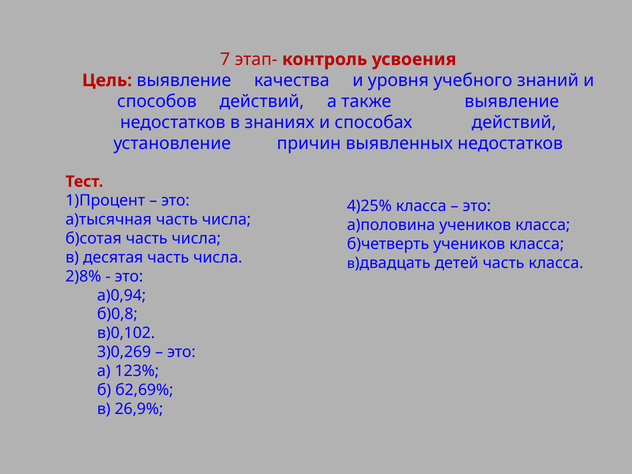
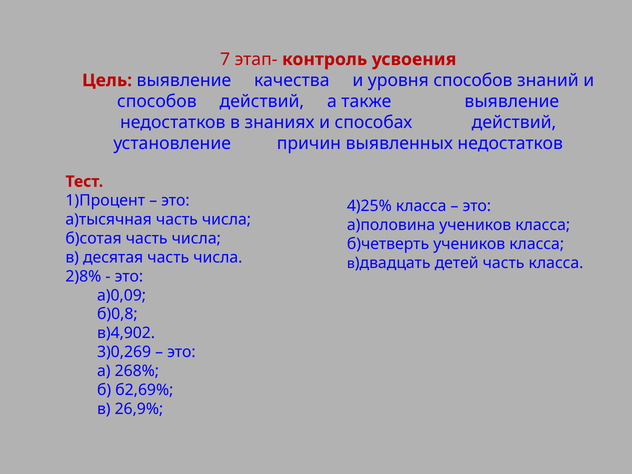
уровня учебного: учебного -> способов (473, 80)
а)0,94: а)0,94 -> а)0,09 (122, 295)
в)0,102: в)0,102 -> в)4,902 (126, 333)
123%: 123% -> 268% (137, 371)
